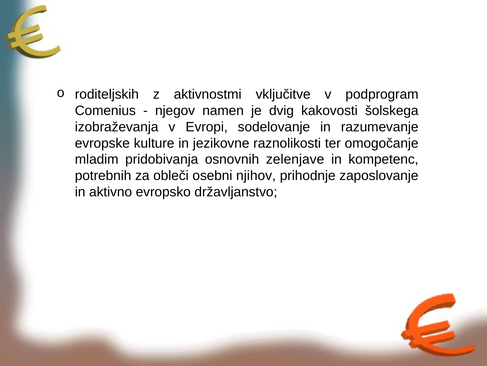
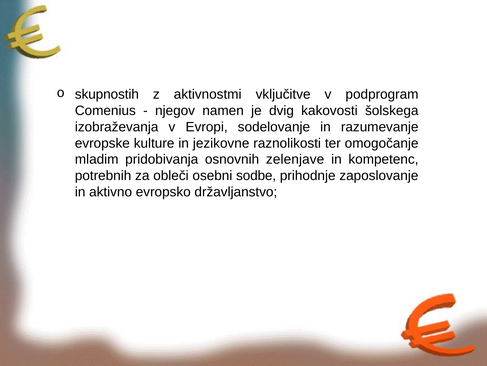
roditeljskih: roditeljskih -> skupnostih (107, 94)
njihov: njihov -> sodbe (256, 175)
